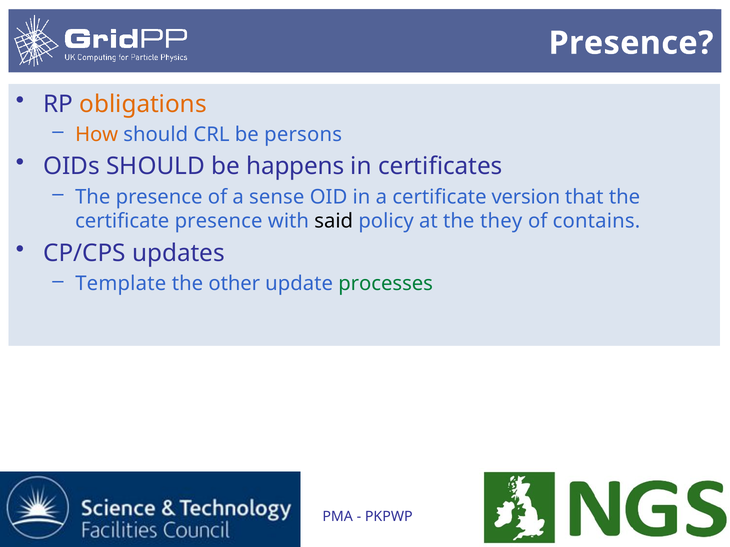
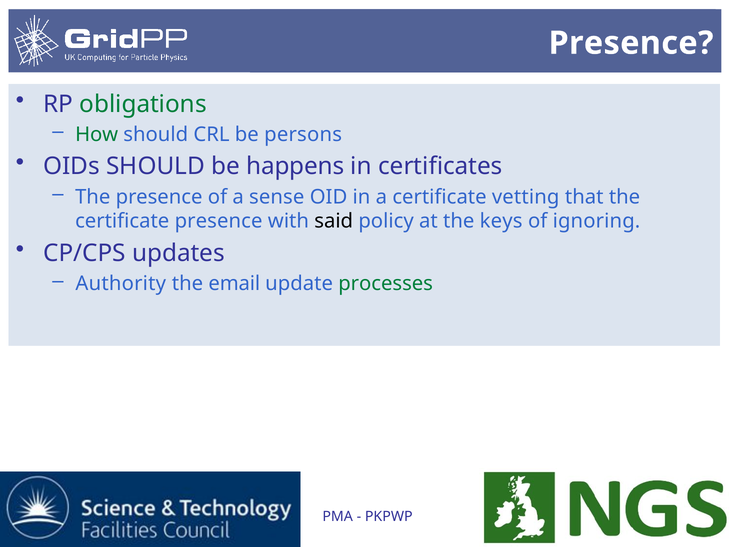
obligations colour: orange -> green (143, 104)
How colour: orange -> green (97, 135)
version: version -> vetting (526, 197)
they: they -> keys (501, 221)
contains: contains -> ignoring (596, 221)
Template: Template -> Authority (121, 284)
other: other -> email (234, 284)
